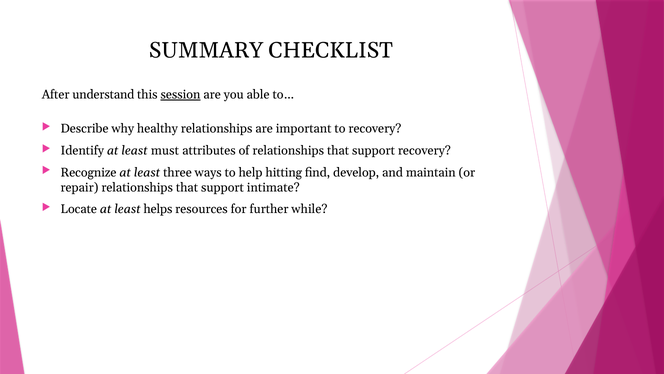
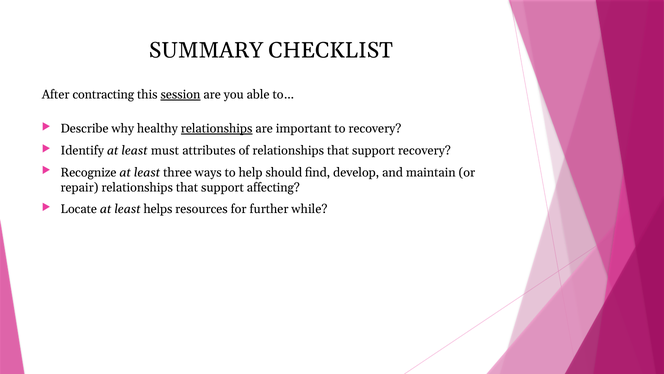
understand: understand -> contracting (103, 94)
relationships underline: none -> present (217, 129)
hitting: hitting -> should (284, 172)
intimate: intimate -> affecting (273, 187)
